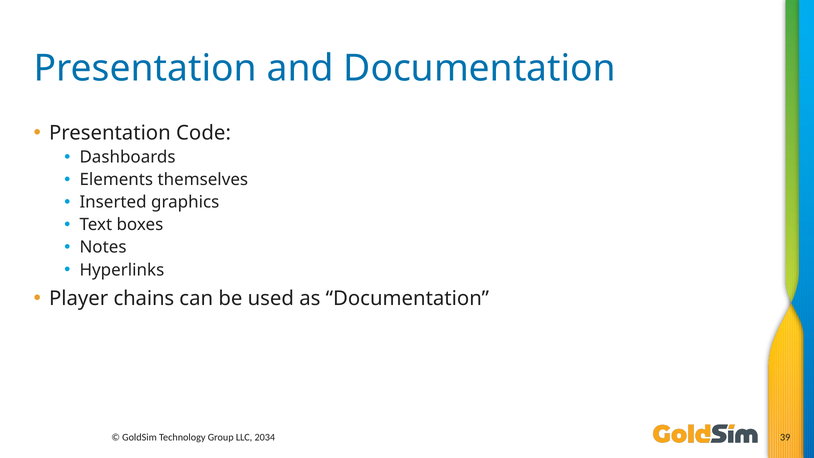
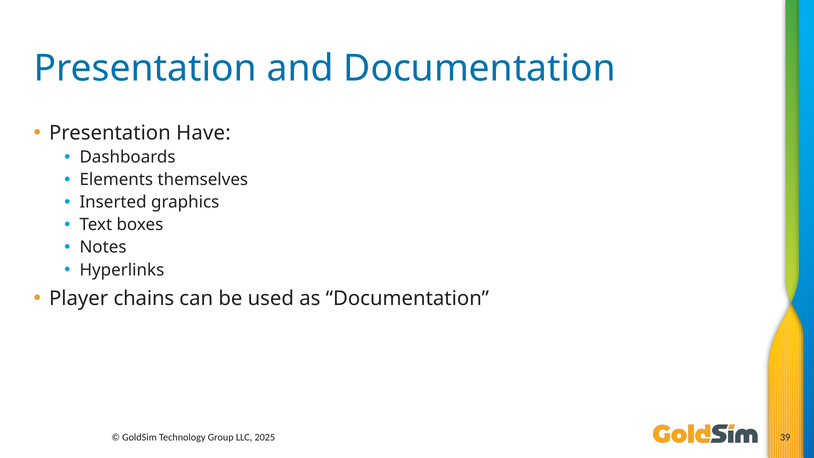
Code: Code -> Have (203, 133)
2034: 2034 -> 2025 (265, 437)
